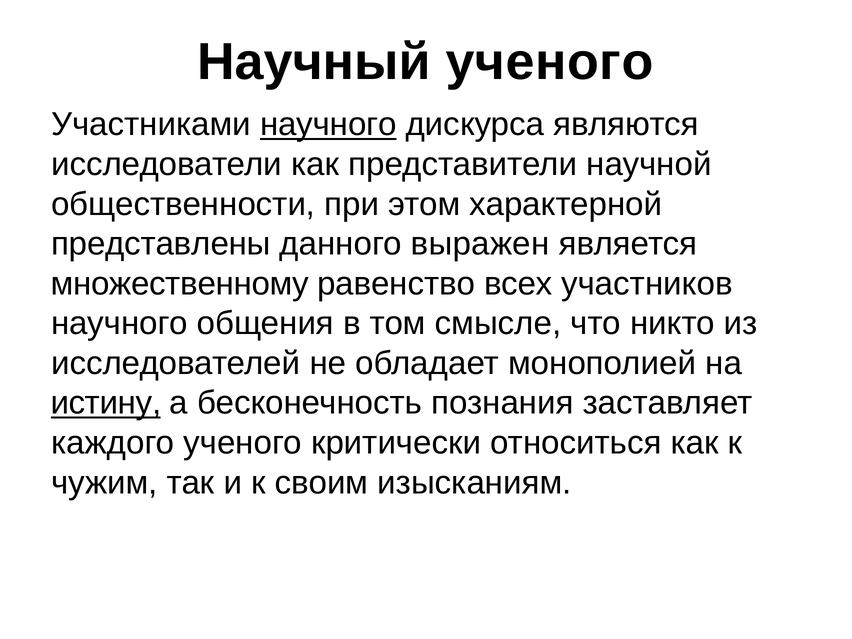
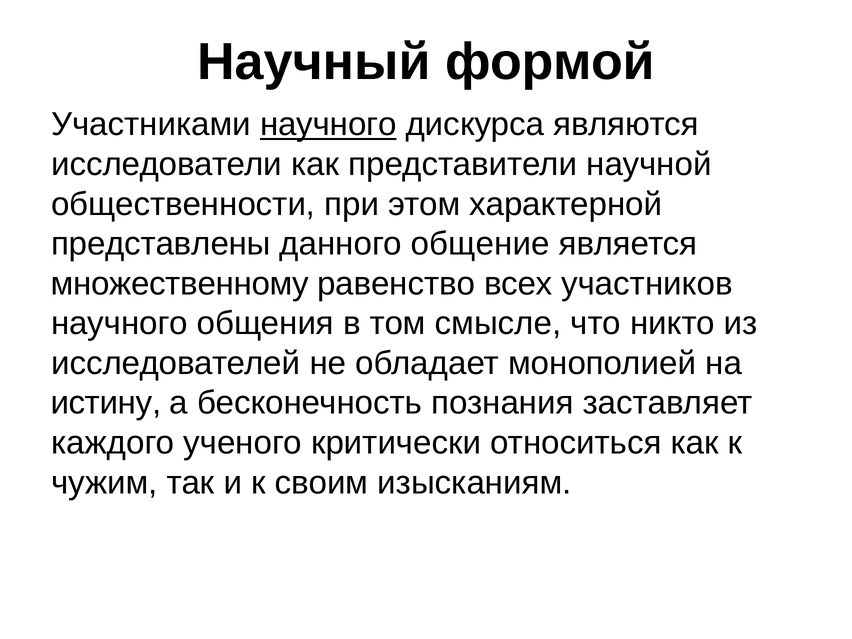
Научный ученого: ученого -> формой (550, 62)
выражен: выражен -> общение (480, 244)
истину underline: present -> none (106, 403)
